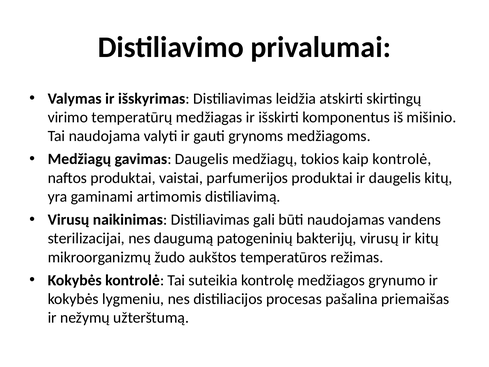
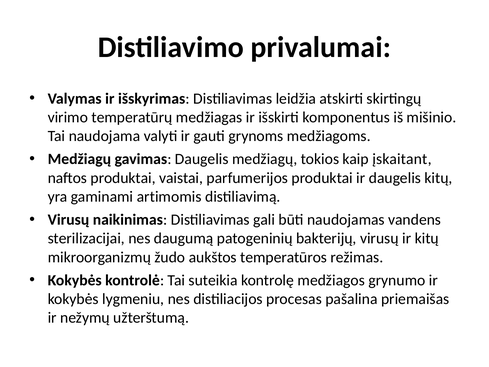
kaip kontrolė: kontrolė -> įskaitant (402, 159)
